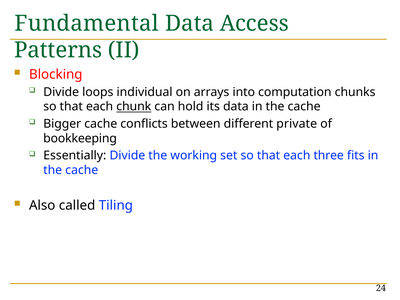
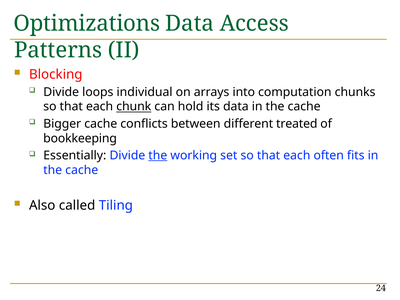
Fundamental: Fundamental -> Optimizations (87, 24)
private: private -> treated (297, 124)
the underline: none -> present (158, 155)
three: three -> often (329, 155)
